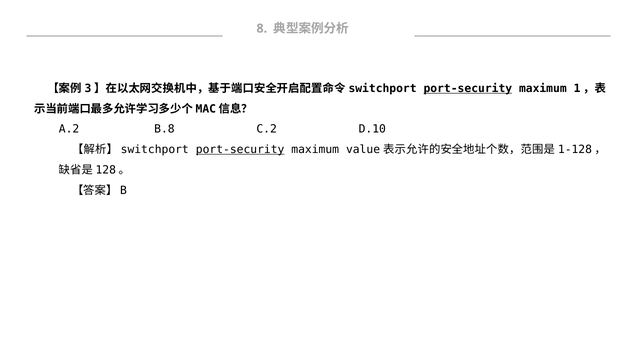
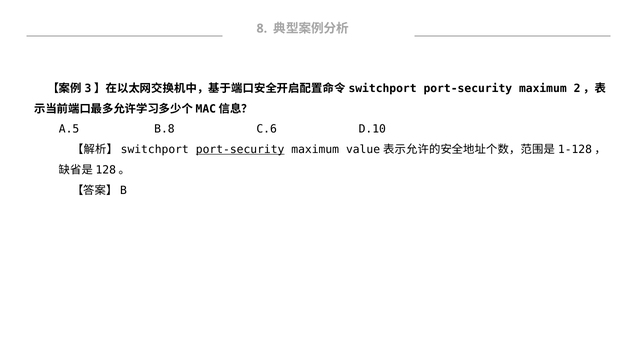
port-security underline: present -> none (468, 89)
1: 1 -> 2 (577, 89)
A.2: A.2 -> A.5 (69, 129)
C.2: C.2 -> C.6 (267, 129)
